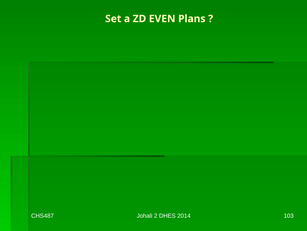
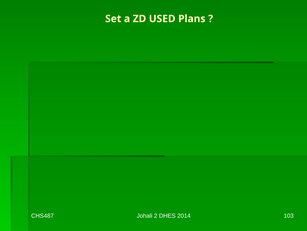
EVEN: EVEN -> USED (162, 19)
